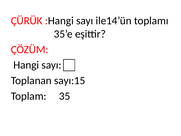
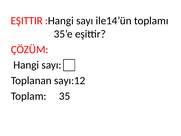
ÇÜRÜK: ÇÜRÜK -> EŞITTIR (27, 21)
sayı:15: sayı:15 -> sayı:12 (70, 80)
